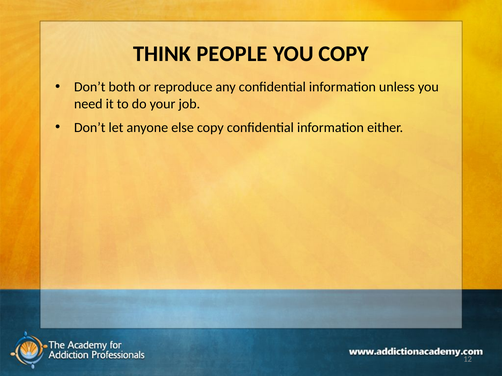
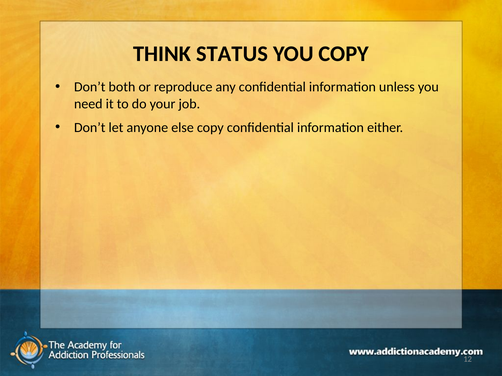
PEOPLE: PEOPLE -> STATUS (232, 54)
